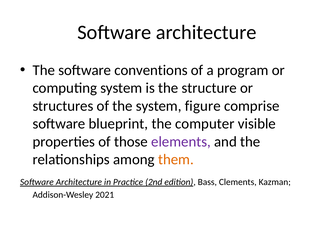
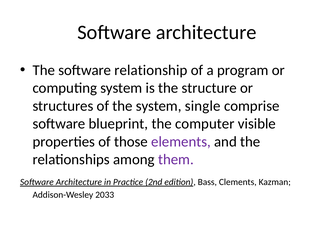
conventions: conventions -> relationship (151, 70)
figure: figure -> single (203, 106)
them colour: orange -> purple (176, 159)
2021: 2021 -> 2033 (105, 194)
